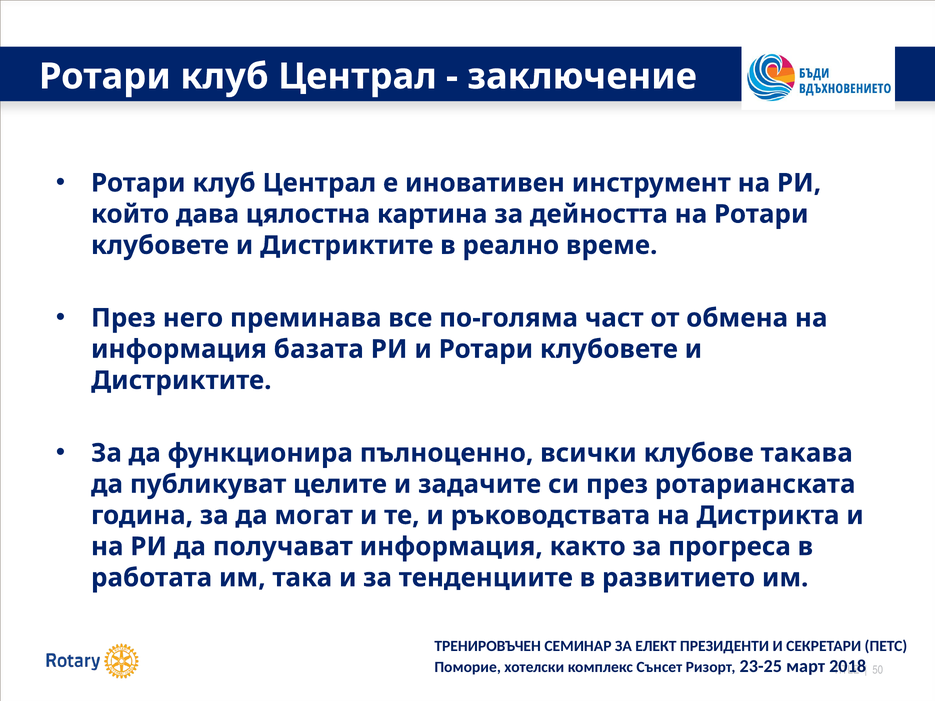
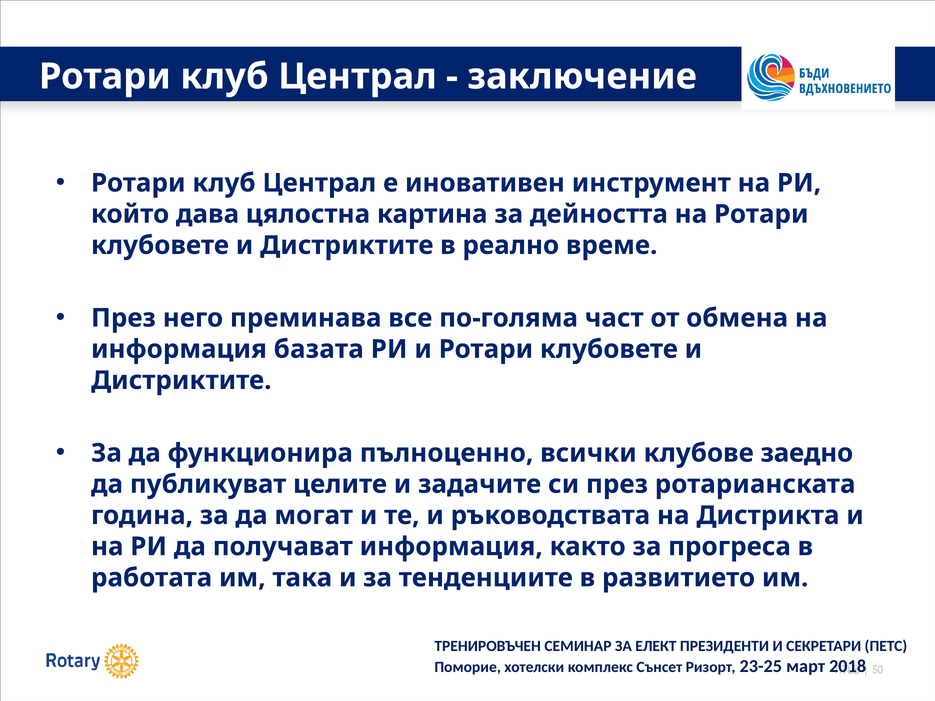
такава: такава -> заедно (807, 453)
